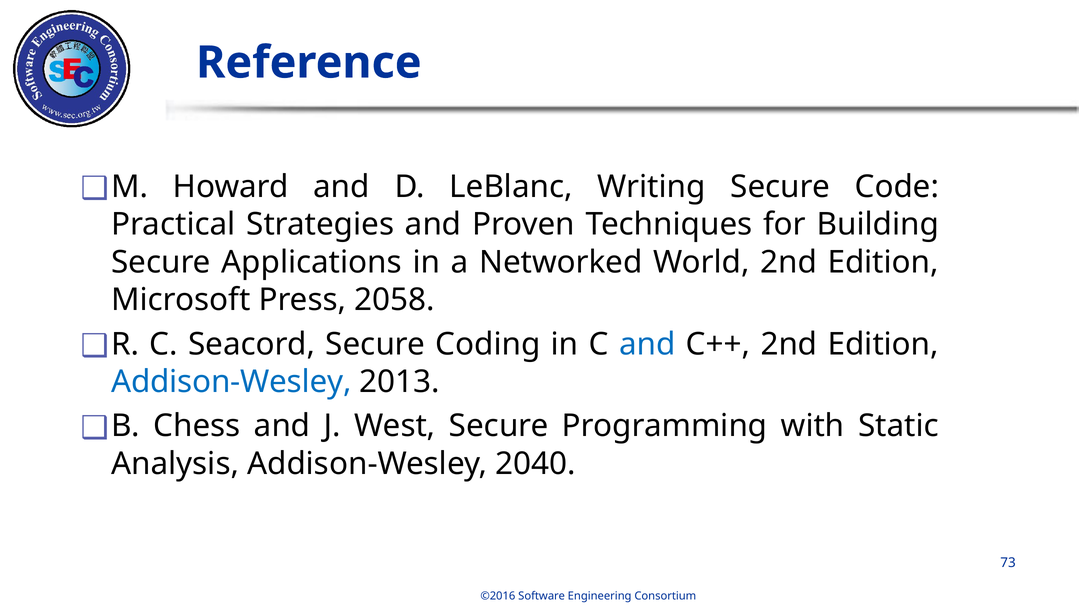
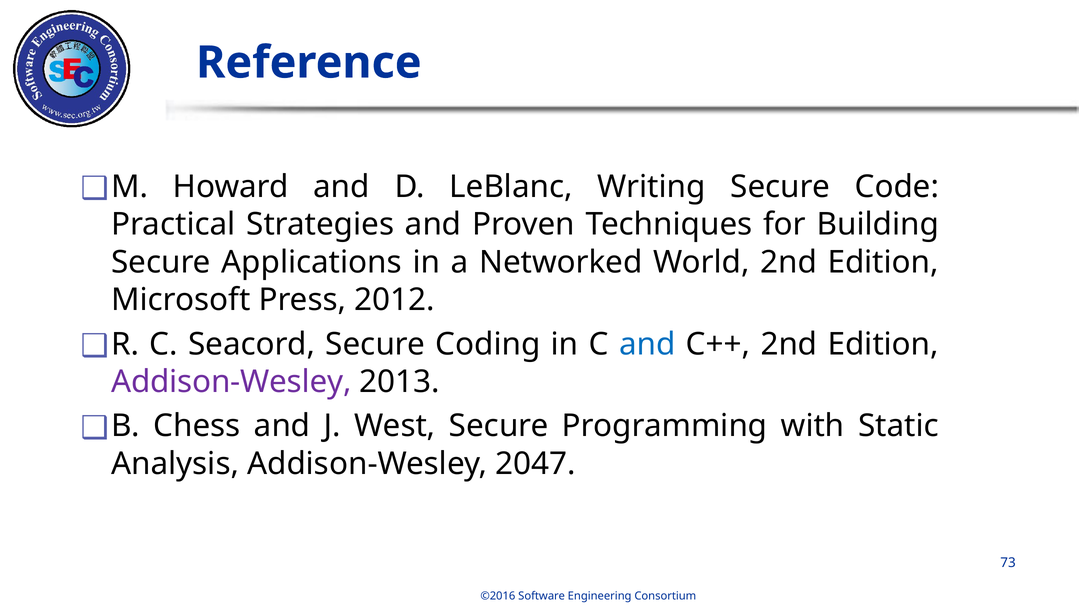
2058: 2058 -> 2012 (394, 300)
Addison-Wesley colour: blue -> purple (231, 382)
2040: 2040 -> 2047 (536, 464)
